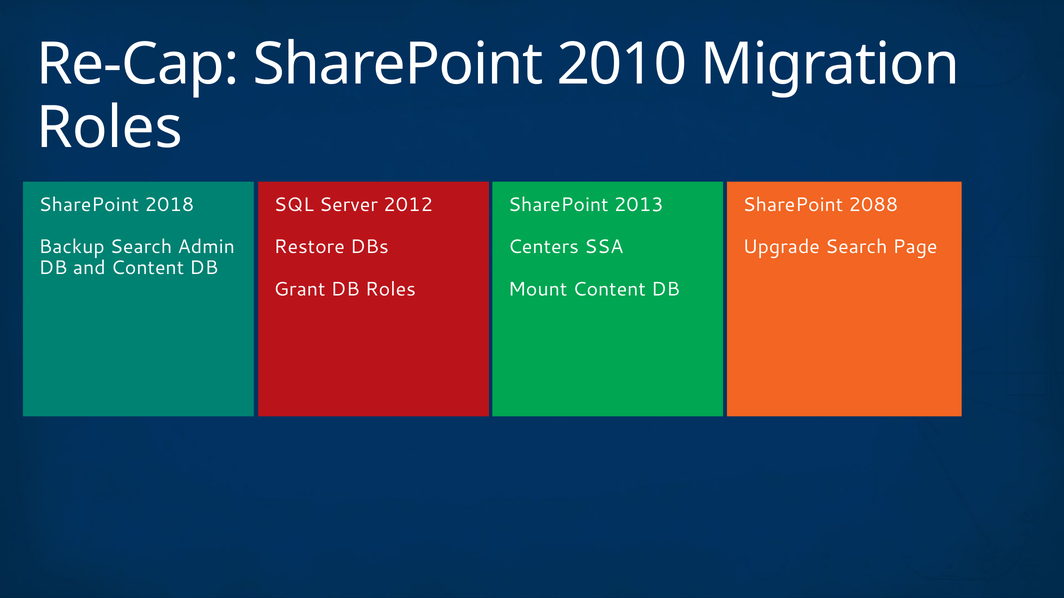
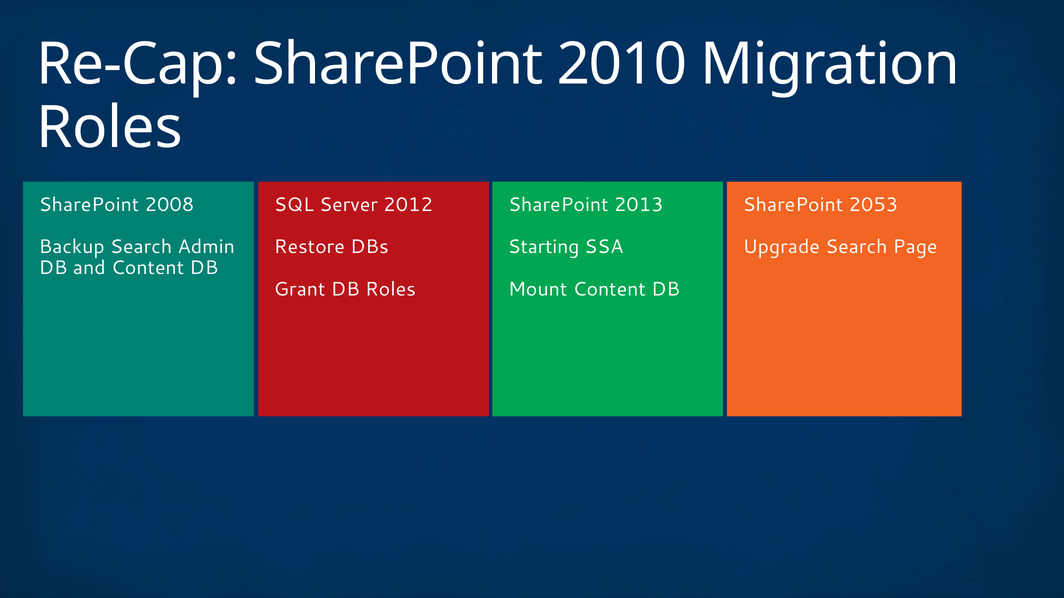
2018: 2018 -> 2008 (169, 205)
2088: 2088 -> 2053 (873, 205)
Centers: Centers -> Starting (544, 247)
